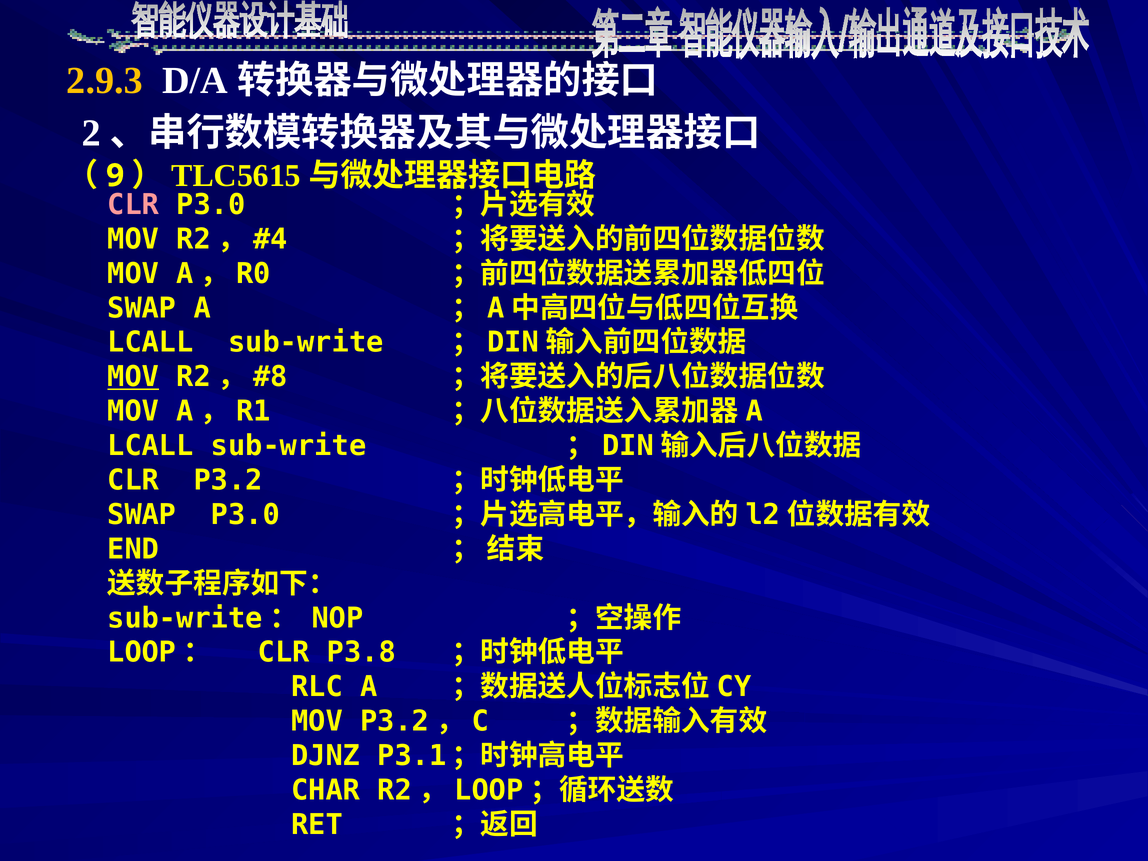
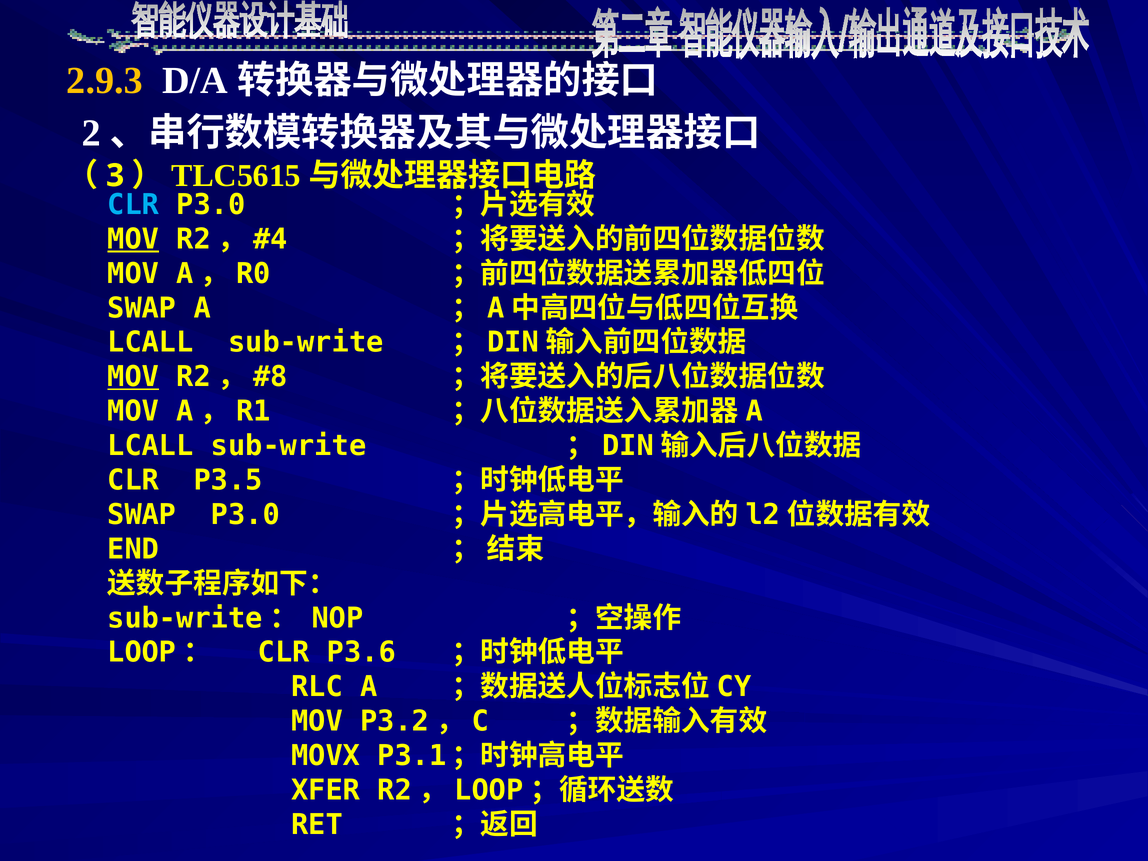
9: 9 -> 3 (115, 176)
CLR colour: pink -> light blue (133, 205)
MOV underline: none -> present (133, 239)
P3.2: P3.2 -> P3.5 (228, 480)
P3.8: P3.8 -> P3.6 (361, 652)
DJNZ: DJNZ -> MOVX (326, 756)
CHAR: CHAR -> XFER (326, 790)
